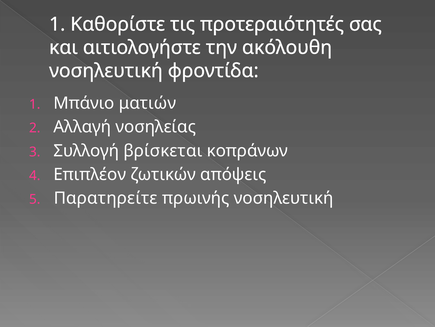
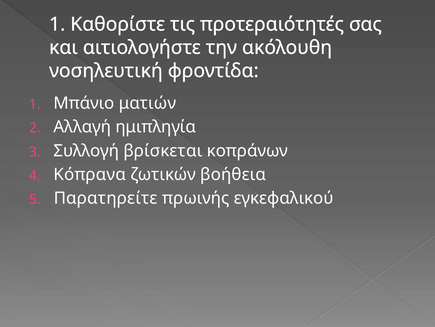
νοσηλείας: νοσηλείας -> ημιπληγία (156, 127)
Επιπλέον: Επιπλέον -> Κόπρανα (90, 174)
απόψεις: απόψεις -> βοήθεια (233, 174)
πρωινής νοσηλευτική: νοσηλευτική -> εγκεφαλικού (284, 198)
